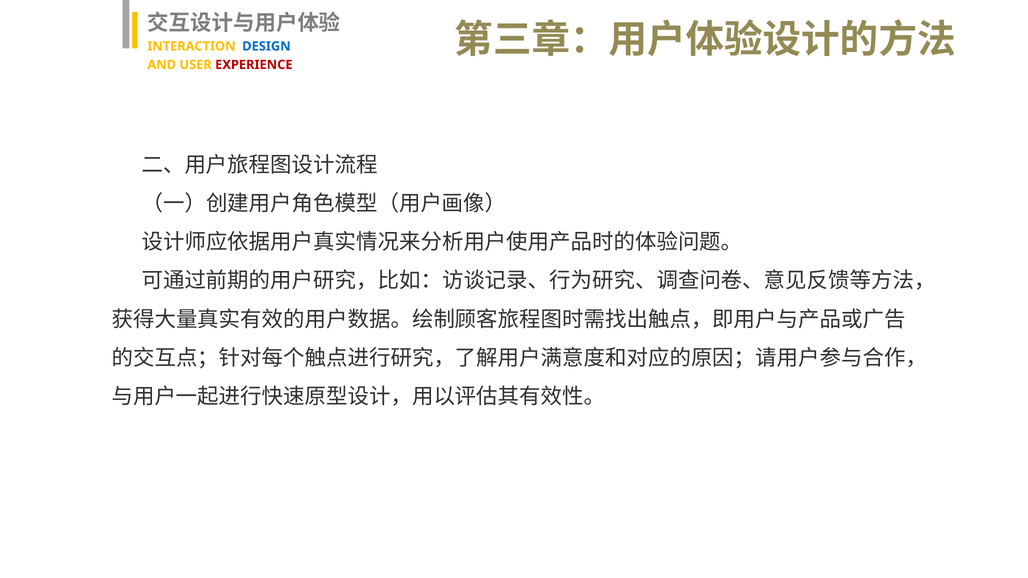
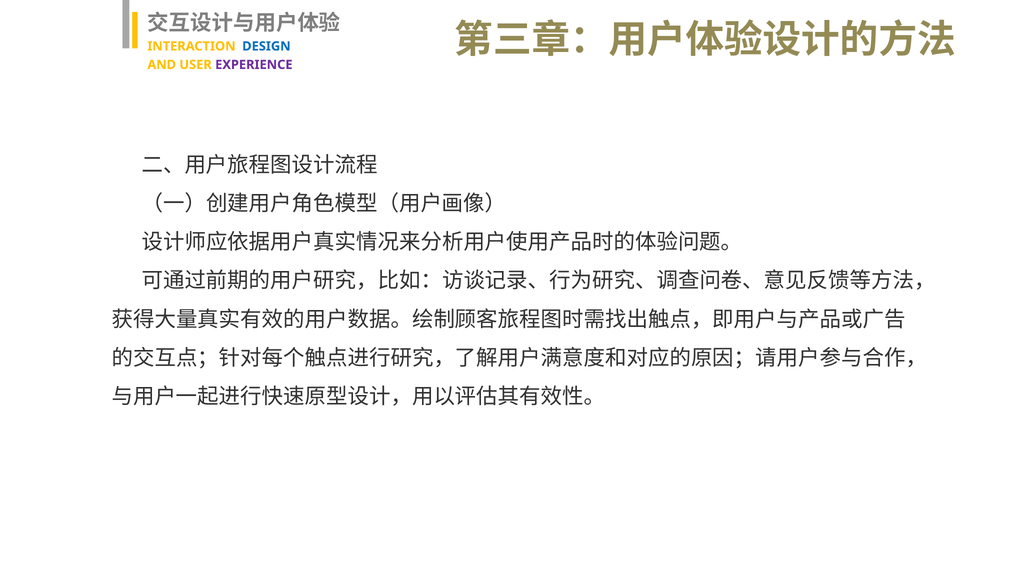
EXPERIENCE colour: red -> purple (254, 65)
